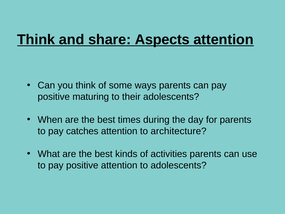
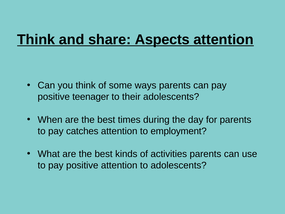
maturing: maturing -> teenager (91, 97)
architecture: architecture -> employment (179, 131)
